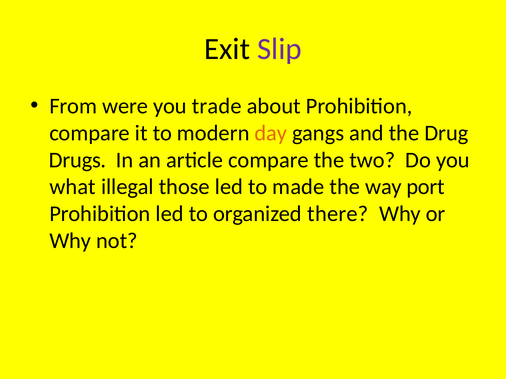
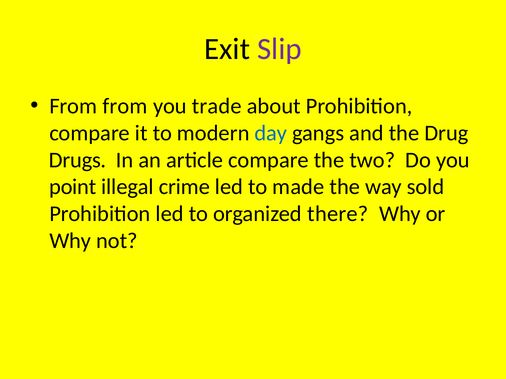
From were: were -> from (125, 106)
day colour: orange -> blue (271, 133)
what: what -> point (73, 187)
those: those -> crime (184, 187)
port: port -> sold (425, 187)
